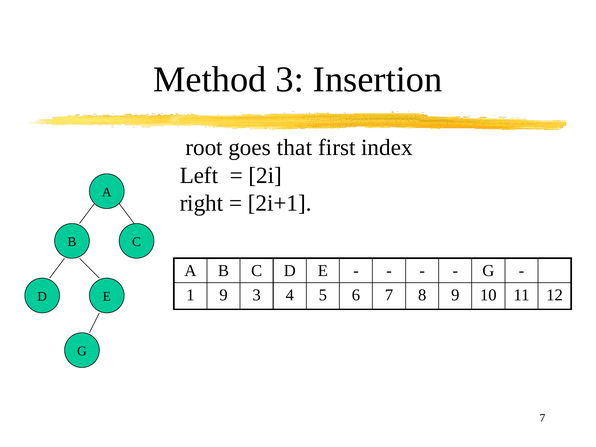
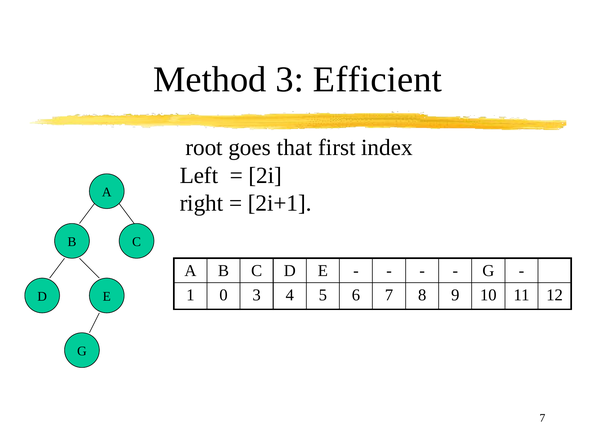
Insertion: Insertion -> Efficient (377, 80)
1 9: 9 -> 0 (224, 295)
